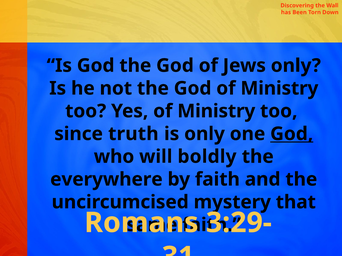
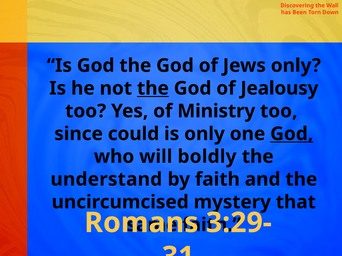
the underline: none -> present (153, 88)
God of Ministry: Ministry -> Jealousy (279, 88)
truth: truth -> could (134, 134)
everywhere: everywhere -> understand (106, 180)
